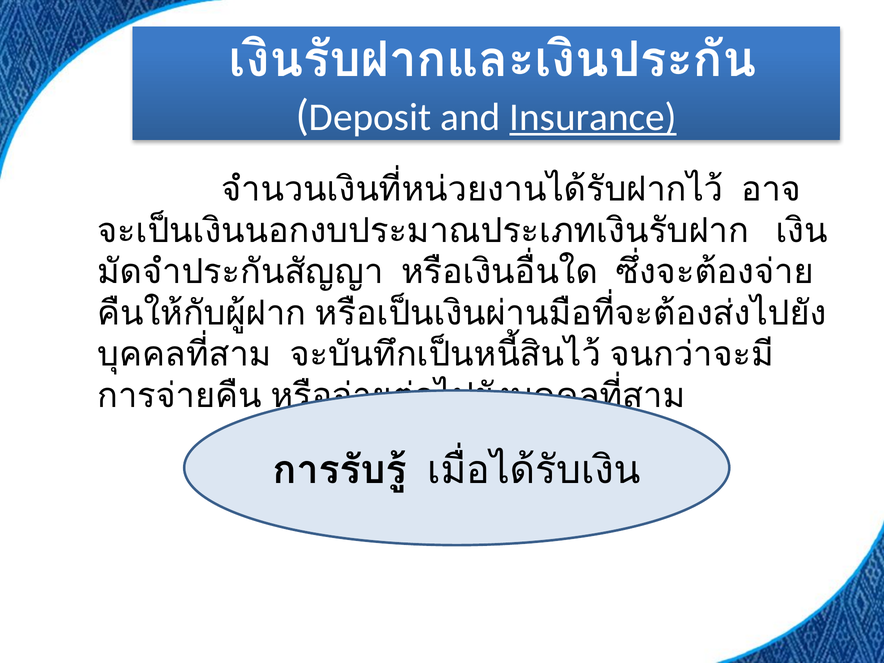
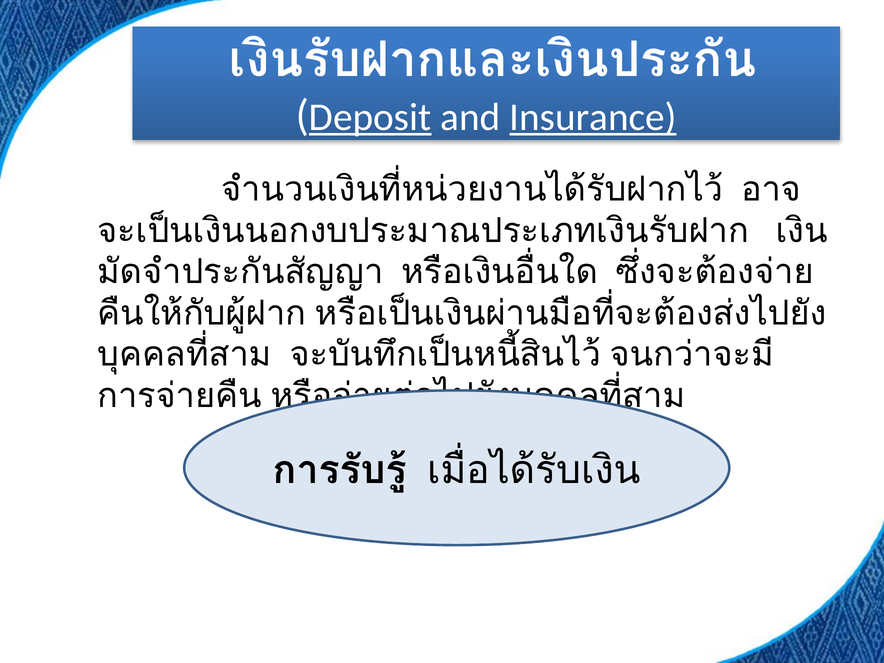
Deposit underline: none -> present (370, 117)
